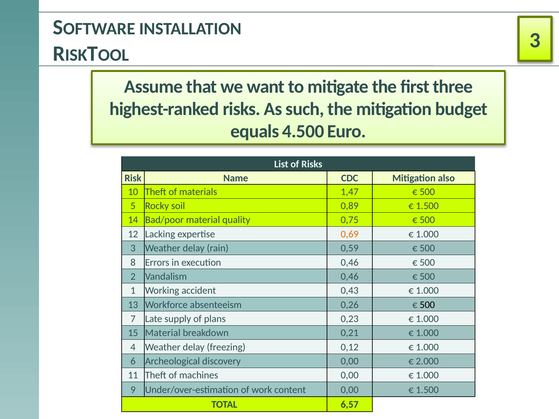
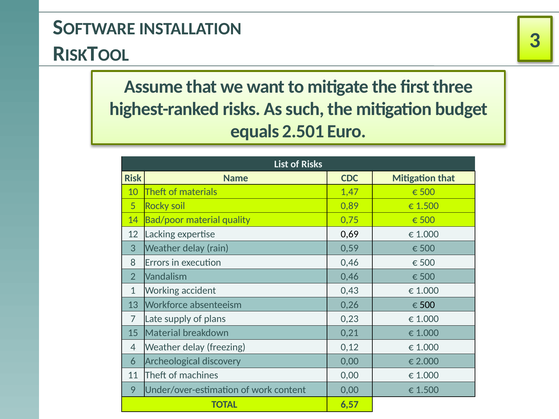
4.500: 4.500 -> 2.501 (303, 131)
Mitigation also: also -> that (446, 178)
0,69 colour: orange -> black (350, 234)
